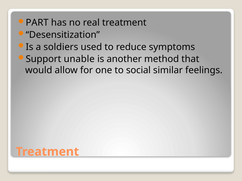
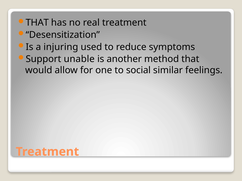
PART: PART -> THAT (37, 23)
soldiers: soldiers -> injuring (61, 47)
